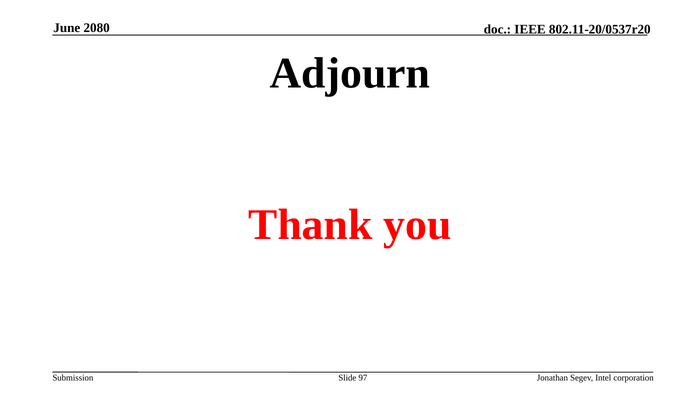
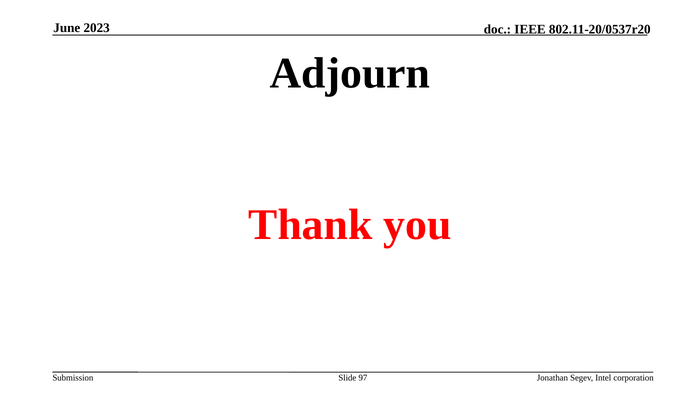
2080: 2080 -> 2023 (97, 28)
